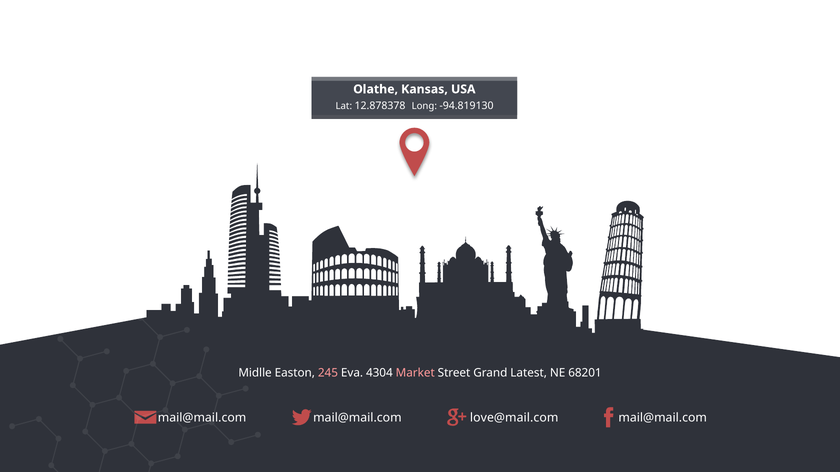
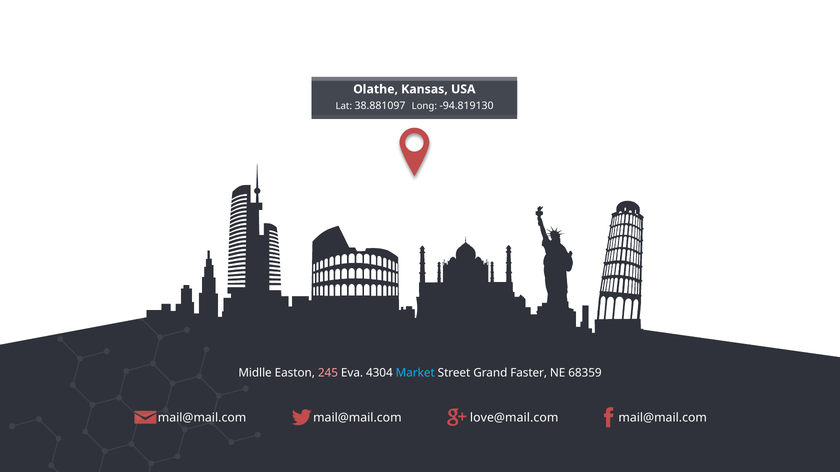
12.878378: 12.878378 -> 38.881097 (380, 106)
Market colour: pink -> light blue (415, 373)
Latest: Latest -> Faster (529, 373)
68201: 68201 -> 68359 (585, 373)
